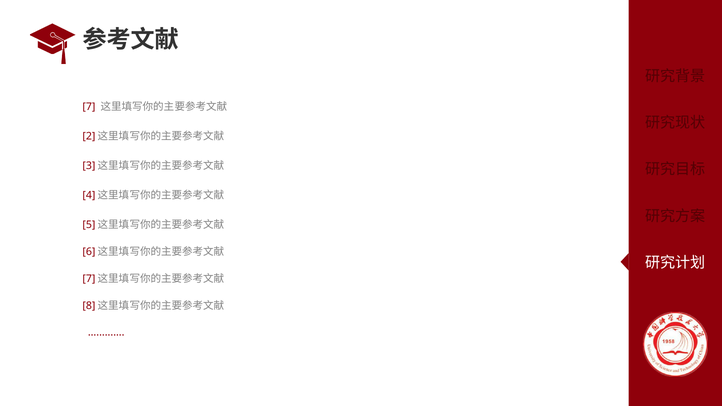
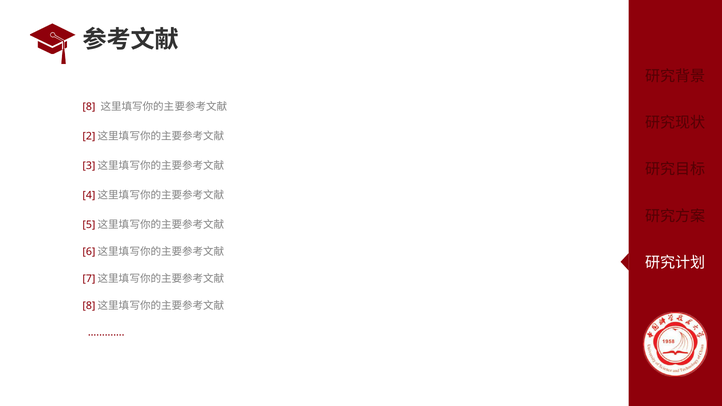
7: 7 -> 8 (89, 107)
